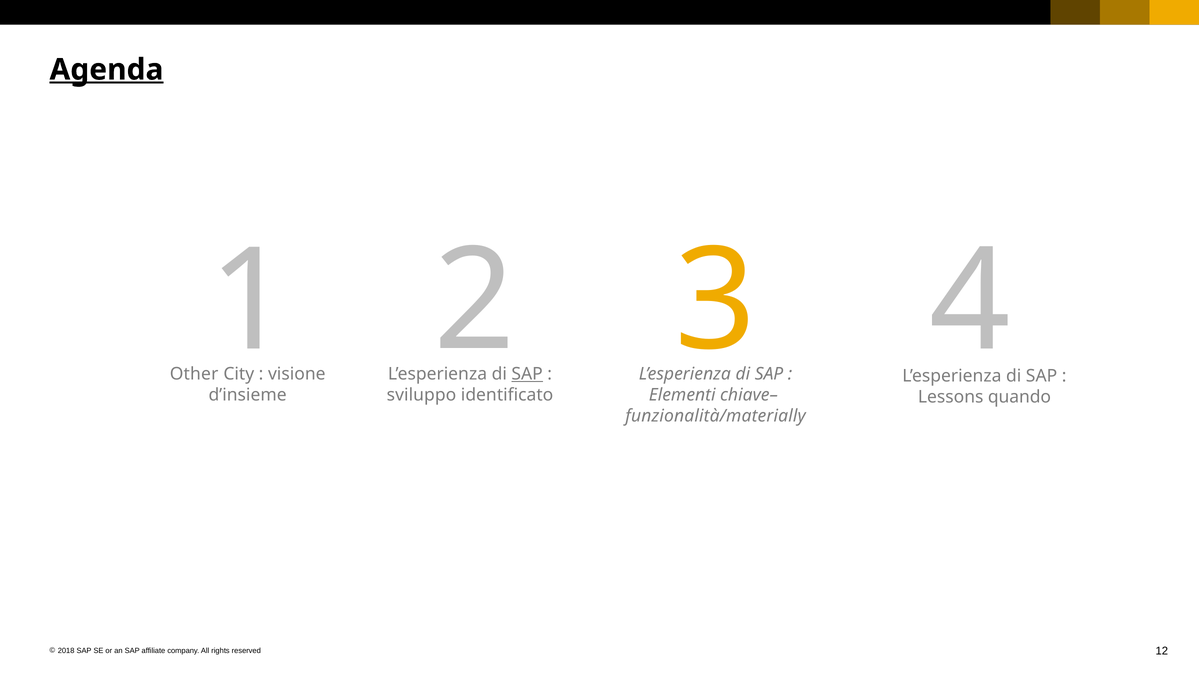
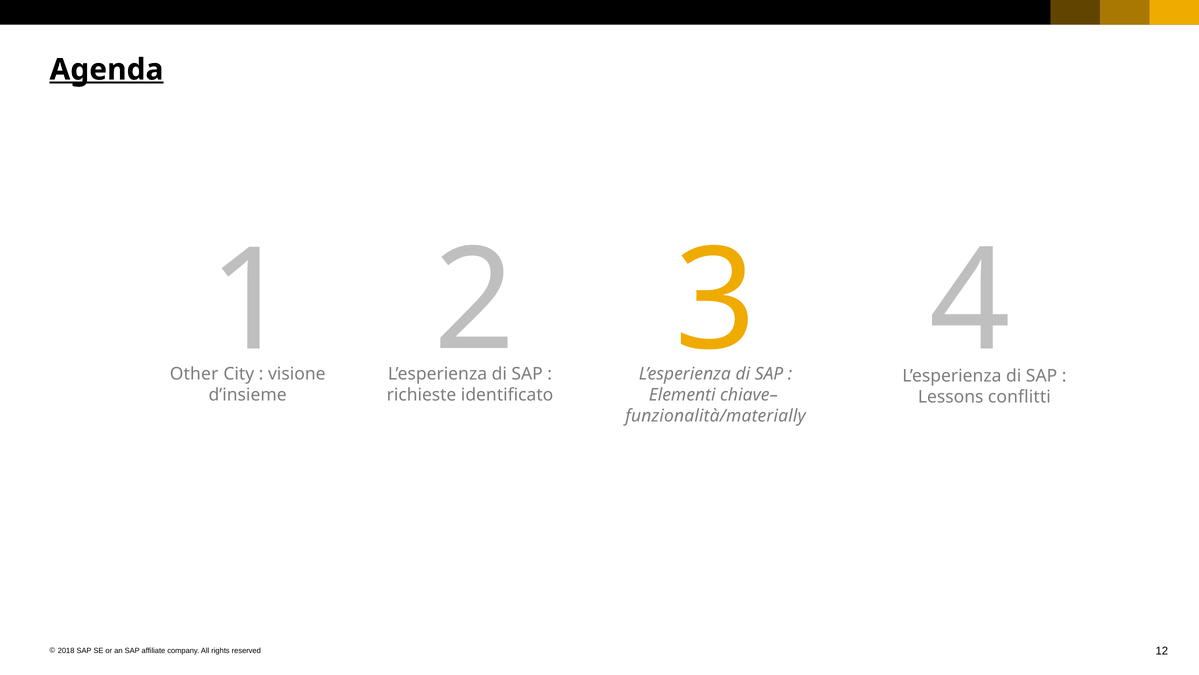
SAP underline: present -> none (527, 374)
sviluppo: sviluppo -> richieste (422, 395)
quando: quando -> conflitti (1019, 397)
